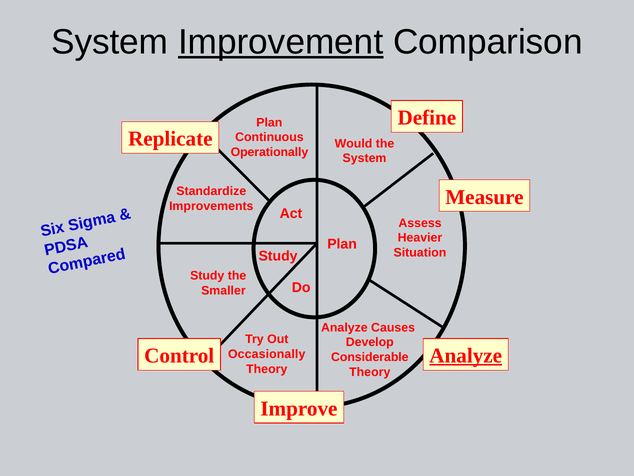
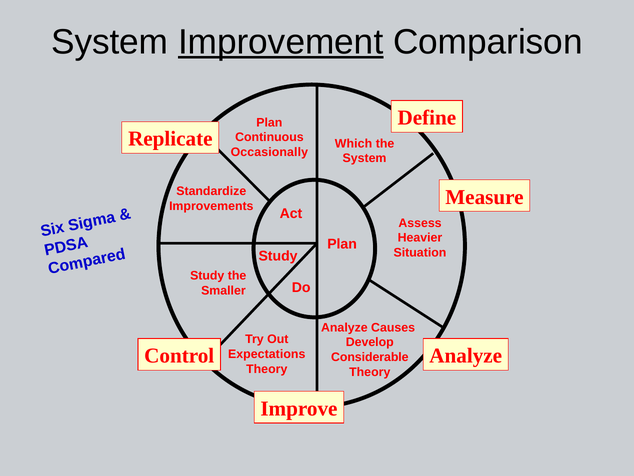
Would: Would -> Which (353, 143)
Operationally: Operationally -> Occasionally (269, 152)
Analyze underline: present -> none (466, 355)
Occasionally: Occasionally -> Expectations (267, 354)
